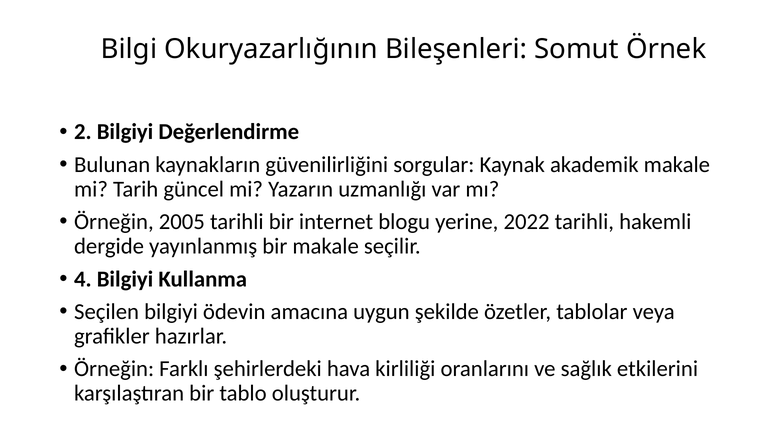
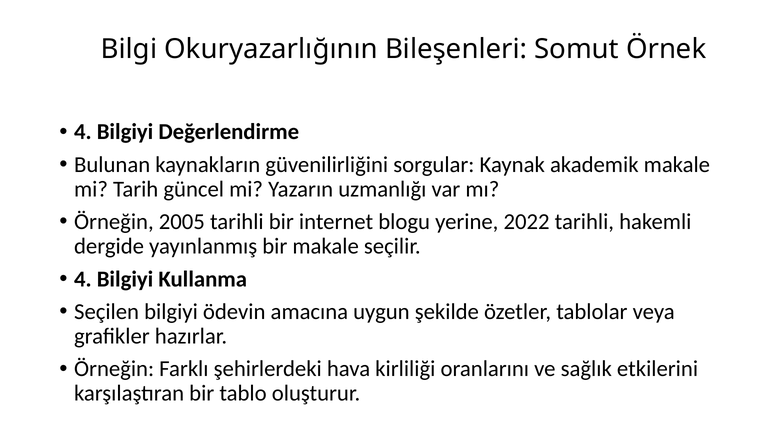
2: 2 -> 4 (83, 132)
